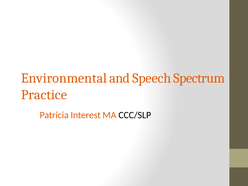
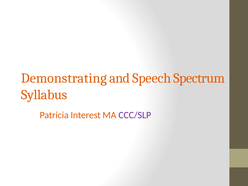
Environmental: Environmental -> Demonstrating (64, 78)
Practice: Practice -> Syllabus (44, 95)
CCC/SLP colour: black -> purple (135, 115)
